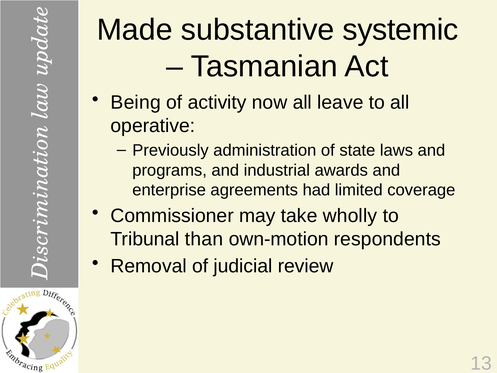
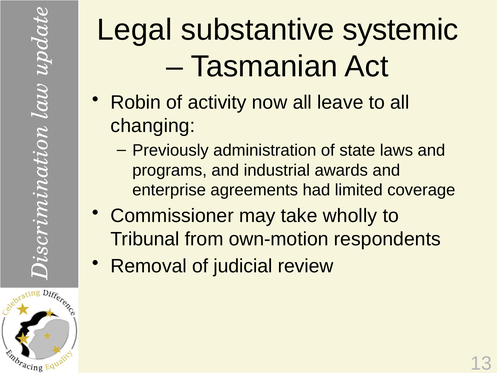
Made: Made -> Legal (134, 30)
Being: Being -> Robin (136, 102)
operative: operative -> changing (153, 126)
than: than -> from (204, 239)
